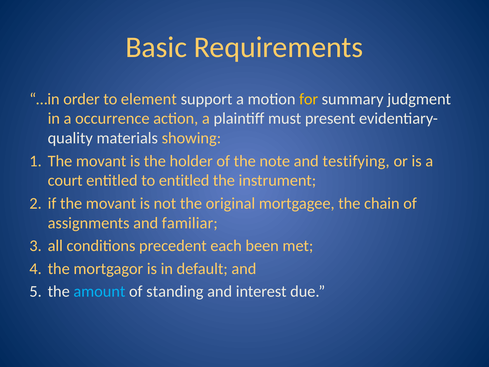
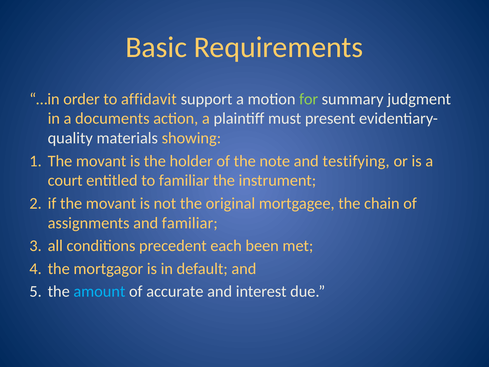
element: element -> affidavit (149, 99)
for colour: yellow -> light green (309, 99)
occurrence: occurrence -> documents (112, 119)
to entitled: entitled -> familiar (184, 180)
standing: standing -> accurate (175, 291)
